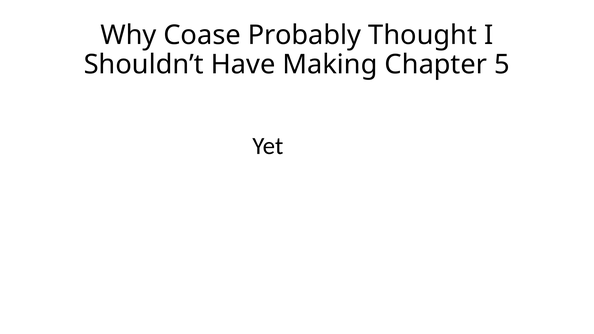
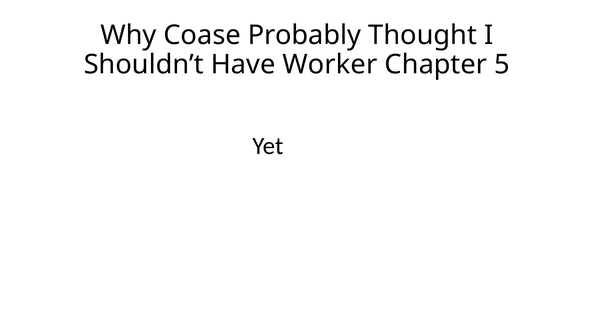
Making: Making -> Worker (330, 65)
